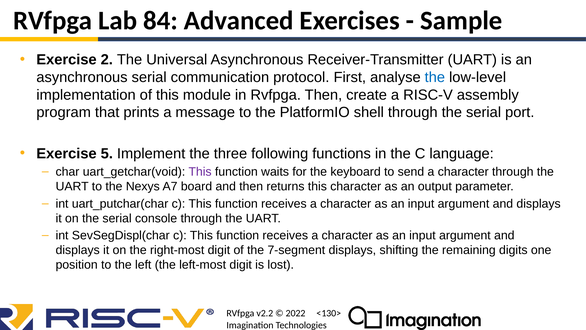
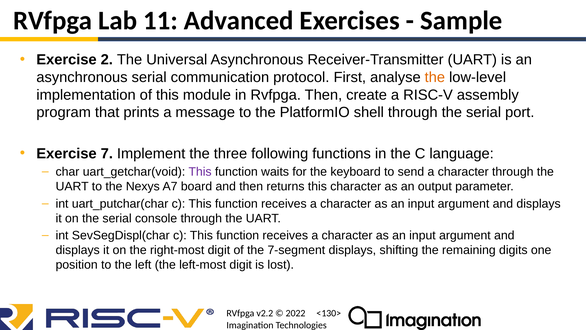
84: 84 -> 11 (160, 21)
the colour: blue -> orange (435, 77)
5: 5 -> 7 (107, 153)
